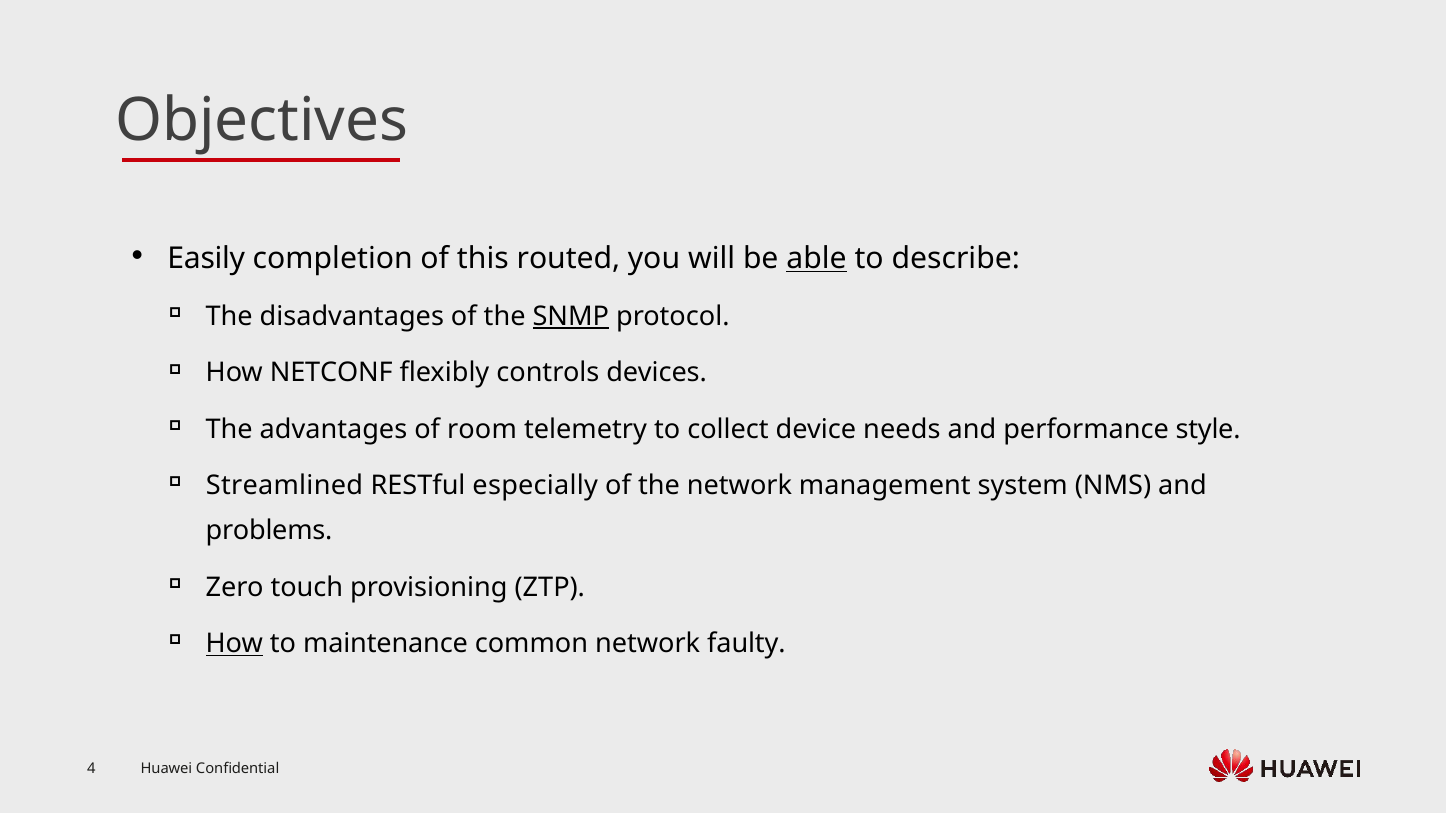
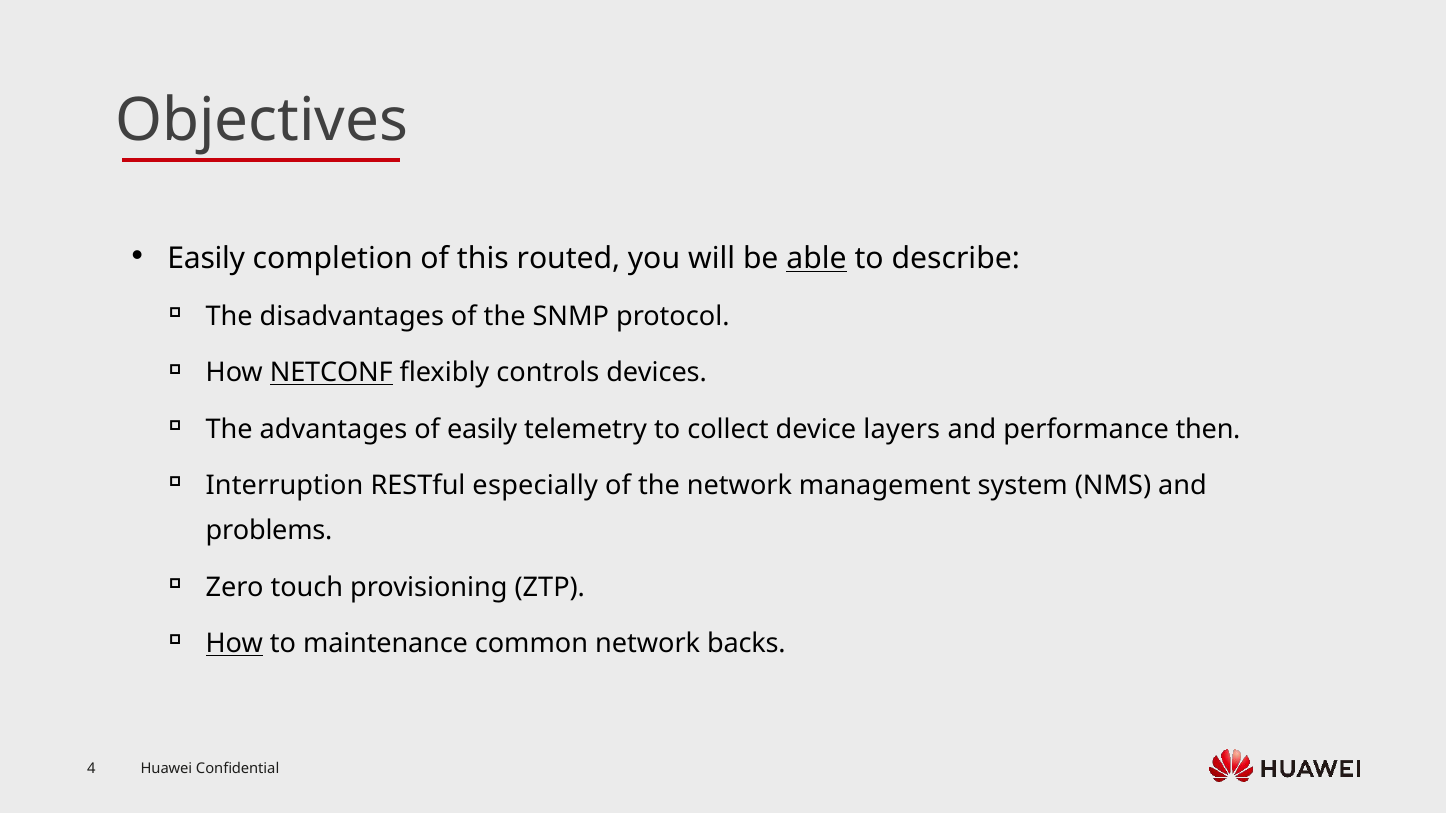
SNMP underline: present -> none (571, 317)
NETCONF underline: none -> present (331, 373)
of room: room -> easily (482, 429)
needs: needs -> layers (902, 429)
style: style -> then (1208, 429)
Streamlined: Streamlined -> Interruption (285, 486)
faulty: faulty -> backs (746, 644)
